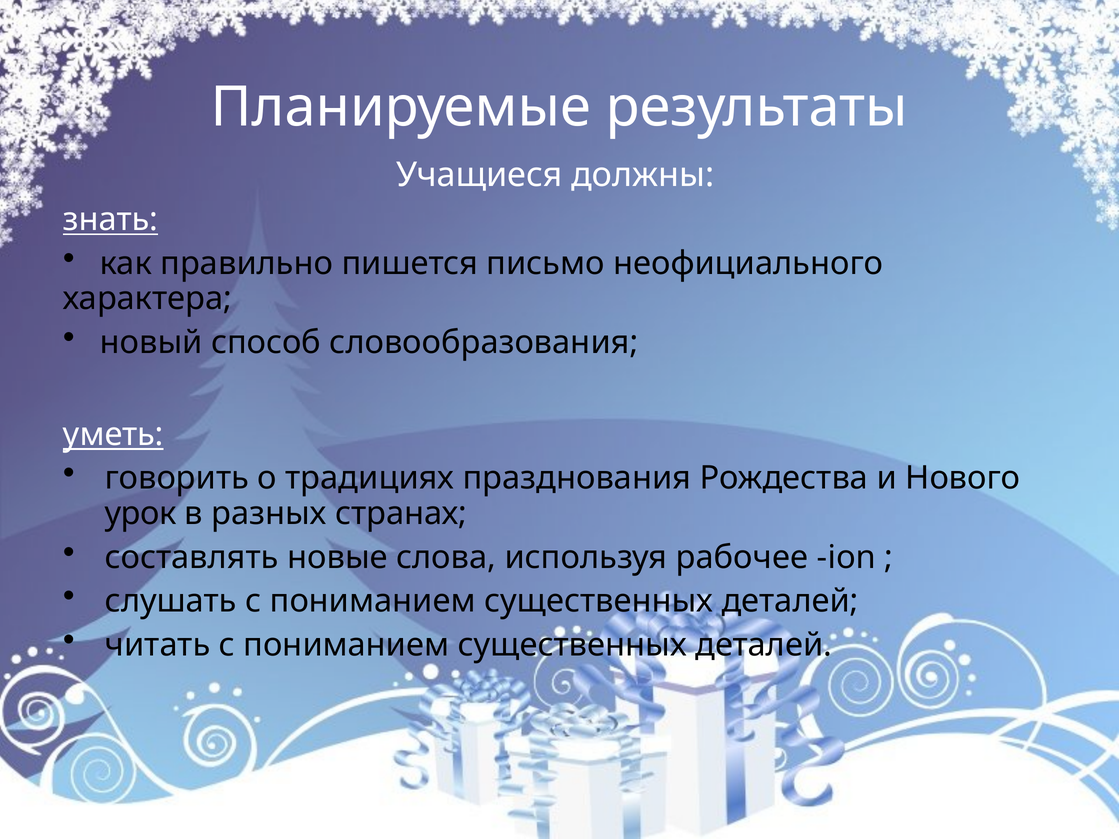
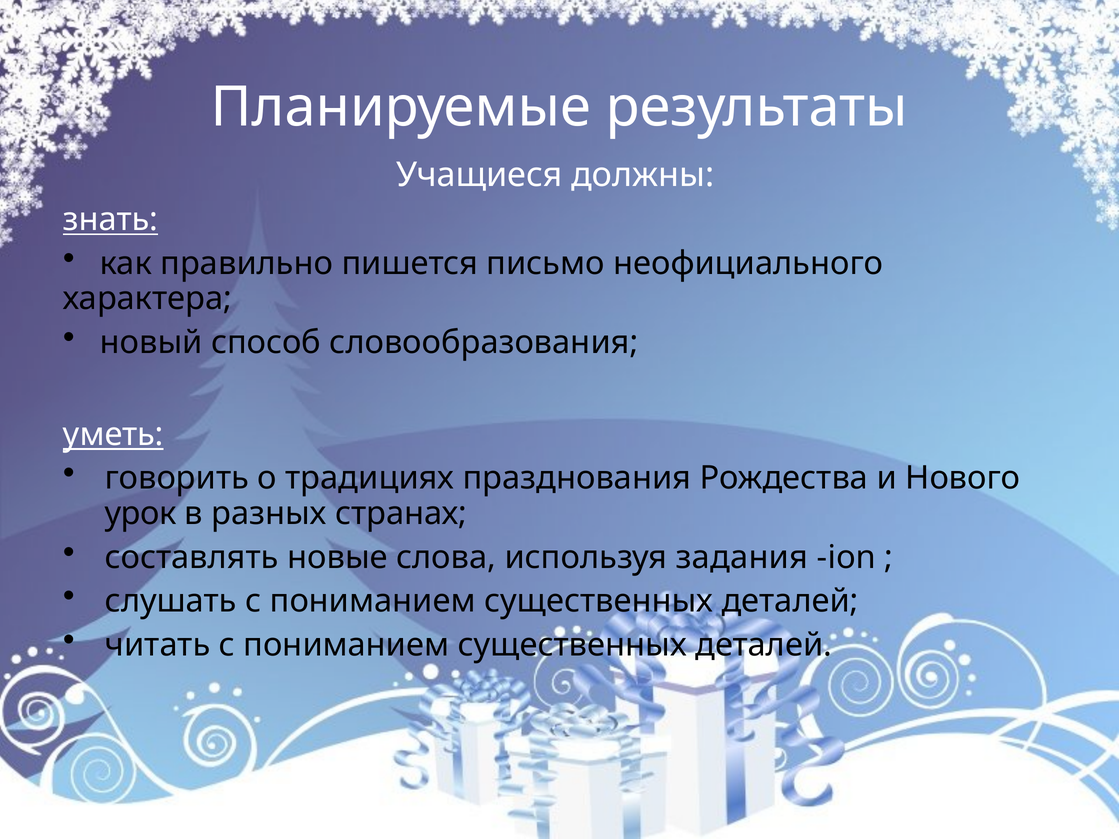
рабочее: рабочее -> задания (742, 557)
